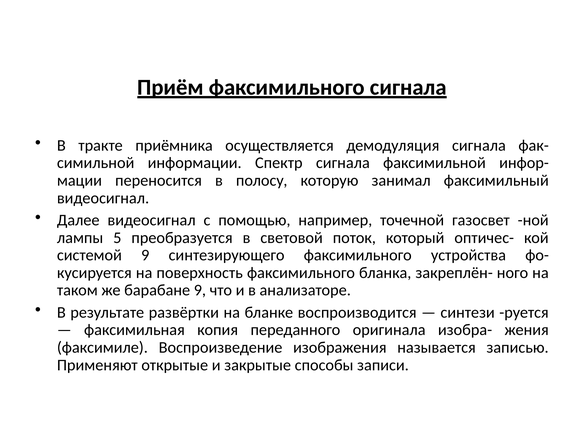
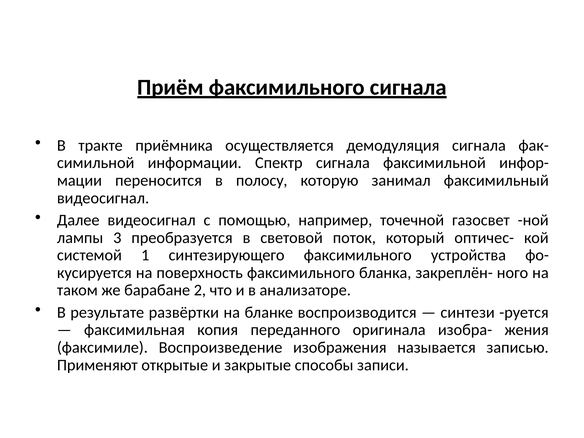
5: 5 -> 3 (117, 238)
системой 9: 9 -> 1 (145, 255)
барабане 9: 9 -> 2 (200, 290)
